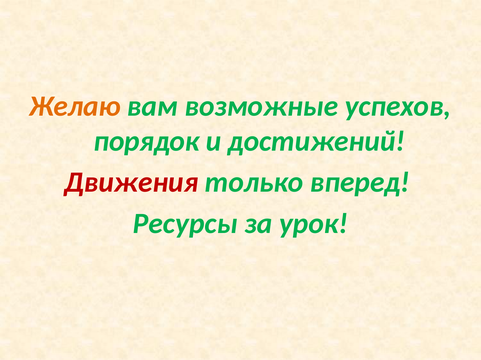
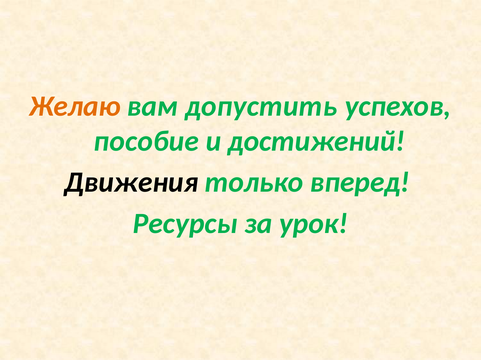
возможные: возможные -> допустить (261, 106)
порядок: порядок -> пособие (146, 142)
Движения colour: red -> black (131, 183)
